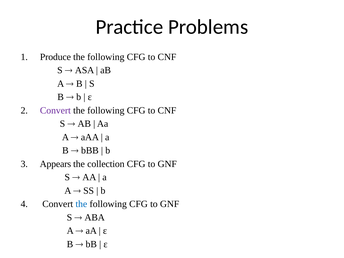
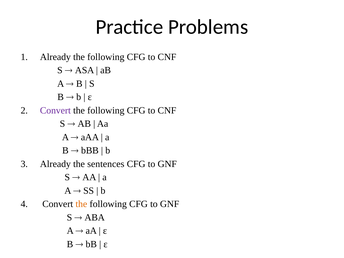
Produce: Produce -> Already (55, 57)
Appears: Appears -> Already (55, 164)
collection: collection -> sentences (106, 164)
the colour: blue -> orange (81, 204)
